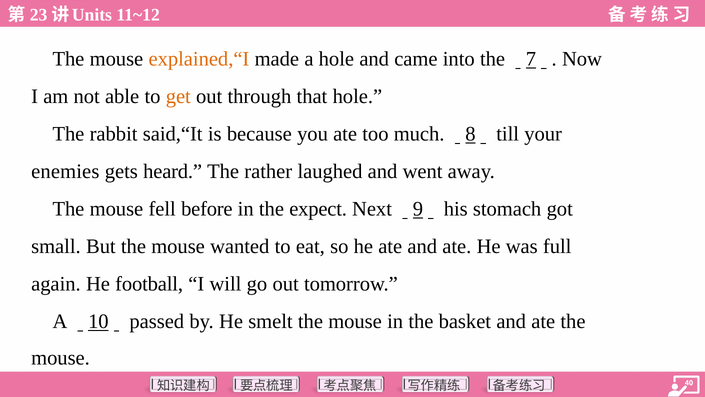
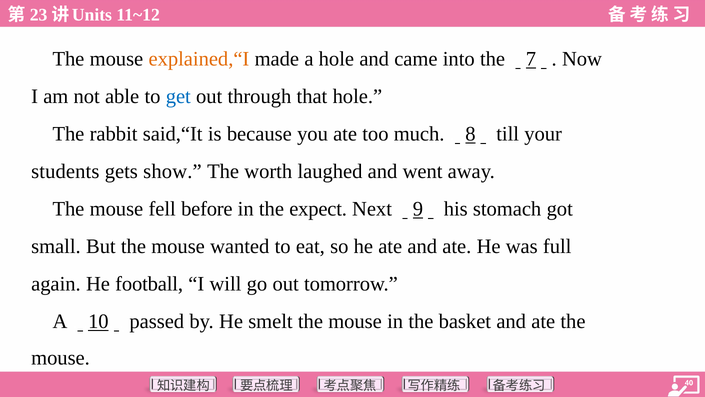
get colour: orange -> blue (178, 96)
enemies: enemies -> students (65, 171)
heard: heard -> show (172, 171)
rather: rather -> worth (268, 171)
